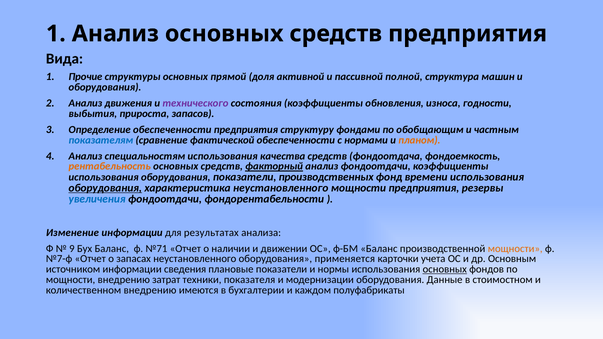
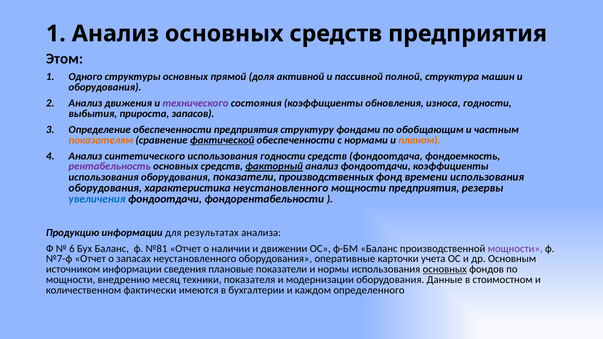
Вида: Вида -> Этом (65, 59)
Прочие: Прочие -> Одного (85, 77)
показателям colour: blue -> orange (101, 140)
фактической underline: none -> present (222, 140)
специальностям: специальностям -> синтетического (145, 156)
использования качества: качества -> годности (283, 156)
рентабельность colour: orange -> purple (110, 167)
оборудования underline: present -> none (105, 188)
Изменение: Изменение -> Продукцию (73, 233)
9: 9 -> 6 (72, 249)
№71: №71 -> №81 (156, 249)
мощности colour: orange -> purple (515, 249)
применяется: применяется -> оперативные (345, 259)
затрат: затрат -> месяц (166, 280)
количественном внедрению: внедрению -> фактически (150, 290)
полуфабрикаты: полуфабрикаты -> определенного (369, 290)
